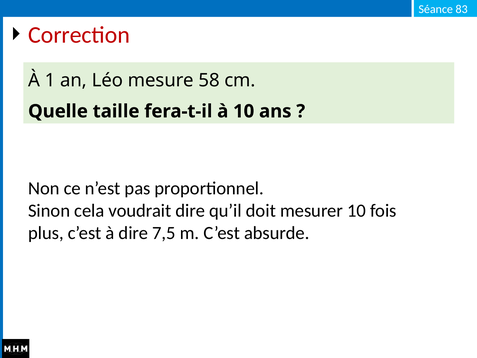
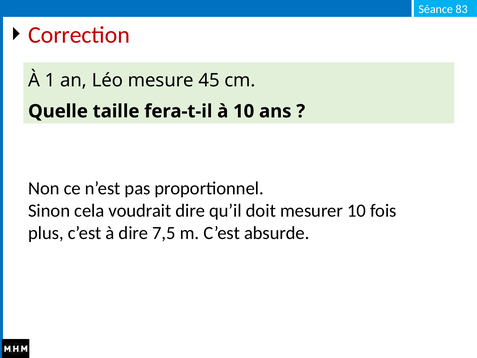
58: 58 -> 45 (209, 80)
